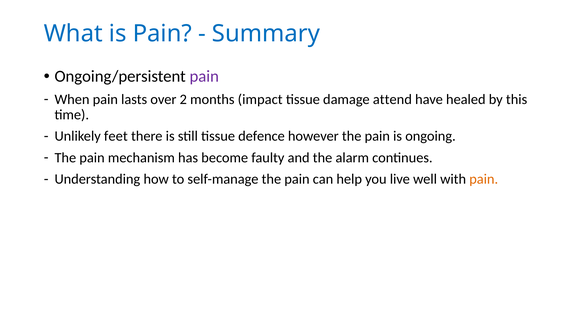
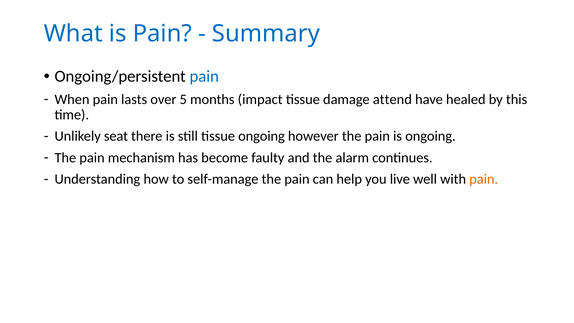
pain colour: purple -> blue (204, 76)
2: 2 -> 5 (183, 99)
feet: feet -> seat (116, 136)
tissue defence: defence -> ongoing (261, 136)
